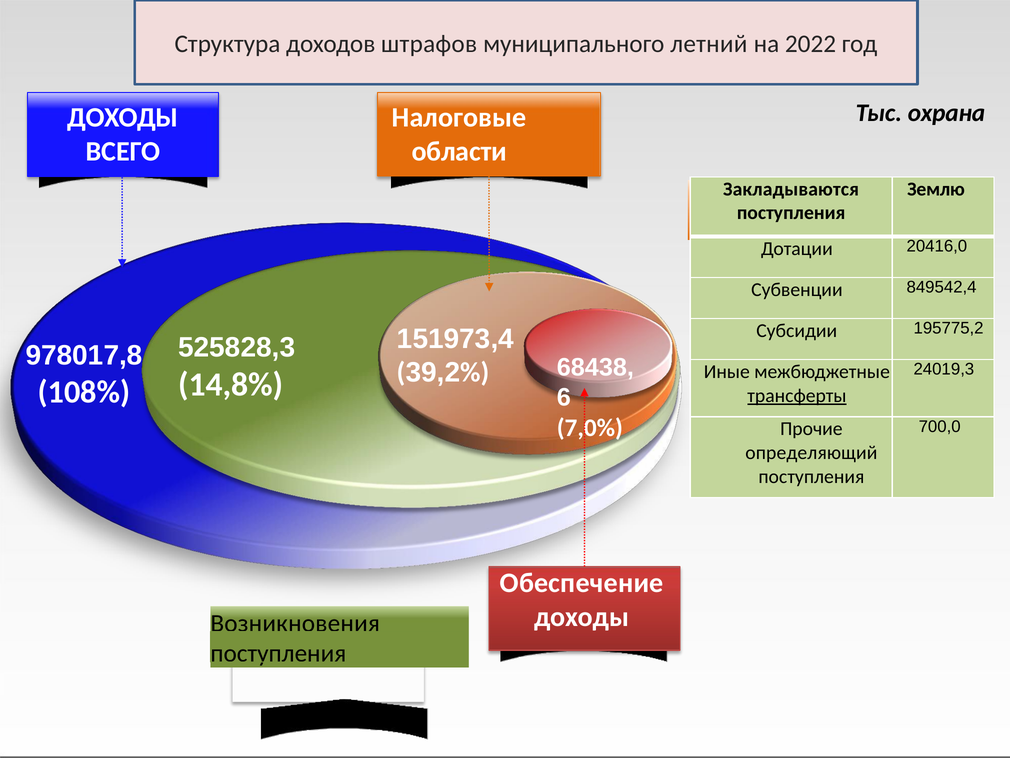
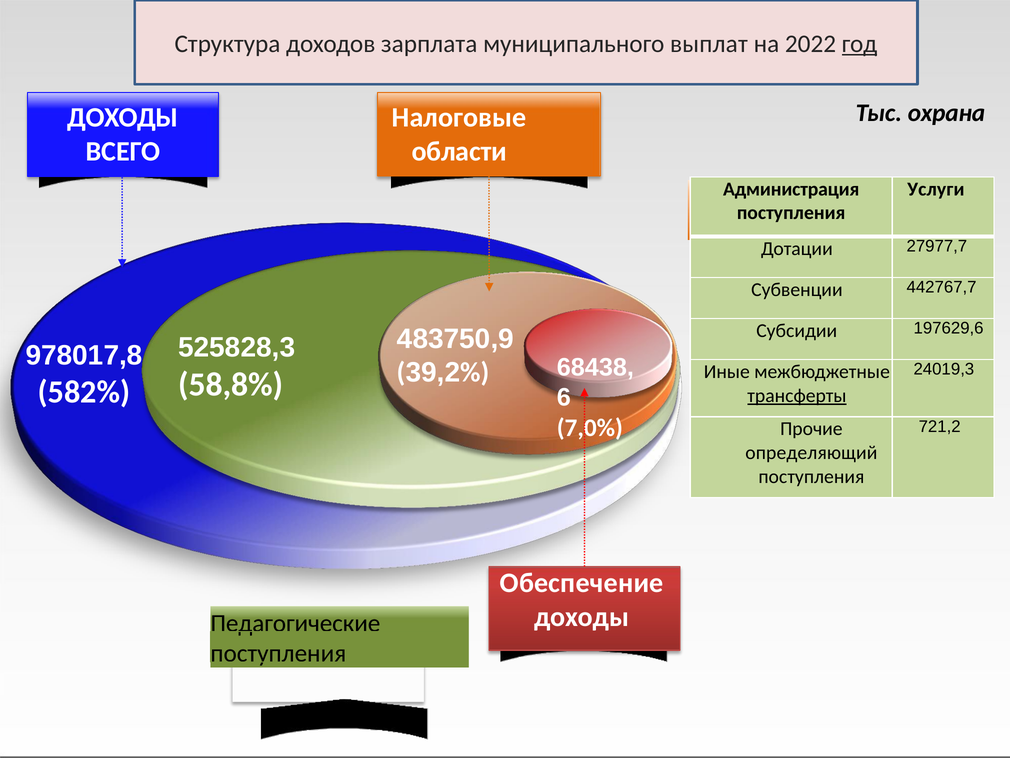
штрафов: штрафов -> зарплата (429, 44)
летний: летний -> выплат (709, 44)
год underline: none -> present (859, 44)
Закладываются: Закладываются -> Администрация (791, 189)
Землю: Землю -> Услуги (936, 189)
20416,0: 20416,0 -> 27977,7 (937, 246)
849542,4: 849542,4 -> 442767,7 (942, 287)
195775,2: 195775,2 -> 197629,6 (949, 328)
151973,4: 151973,4 -> 483750,9 (455, 339)
14,8%: 14,8% -> 58,8% (231, 384)
108%: 108% -> 582% (84, 392)
700,0: 700,0 -> 721,2 (940, 426)
Возникновения: Возникновения -> Педагогические (295, 623)
